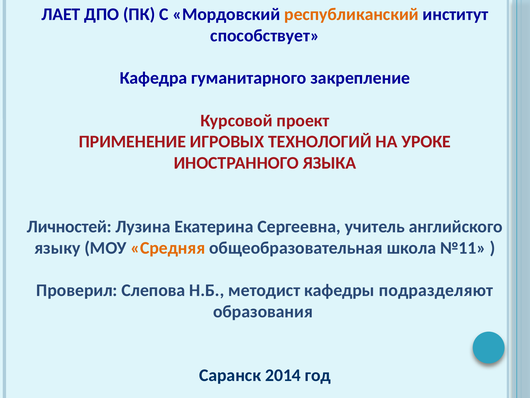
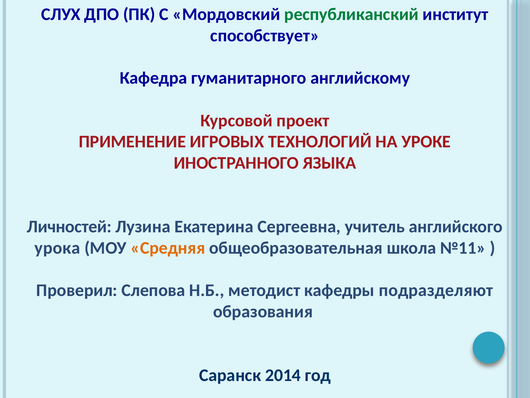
ЛАЕТ: ЛАЕТ -> СЛУХ (61, 14)
республиканский colour: orange -> green (351, 14)
закрепление: закрепление -> английскому (360, 78)
языку: языку -> урока (57, 248)
